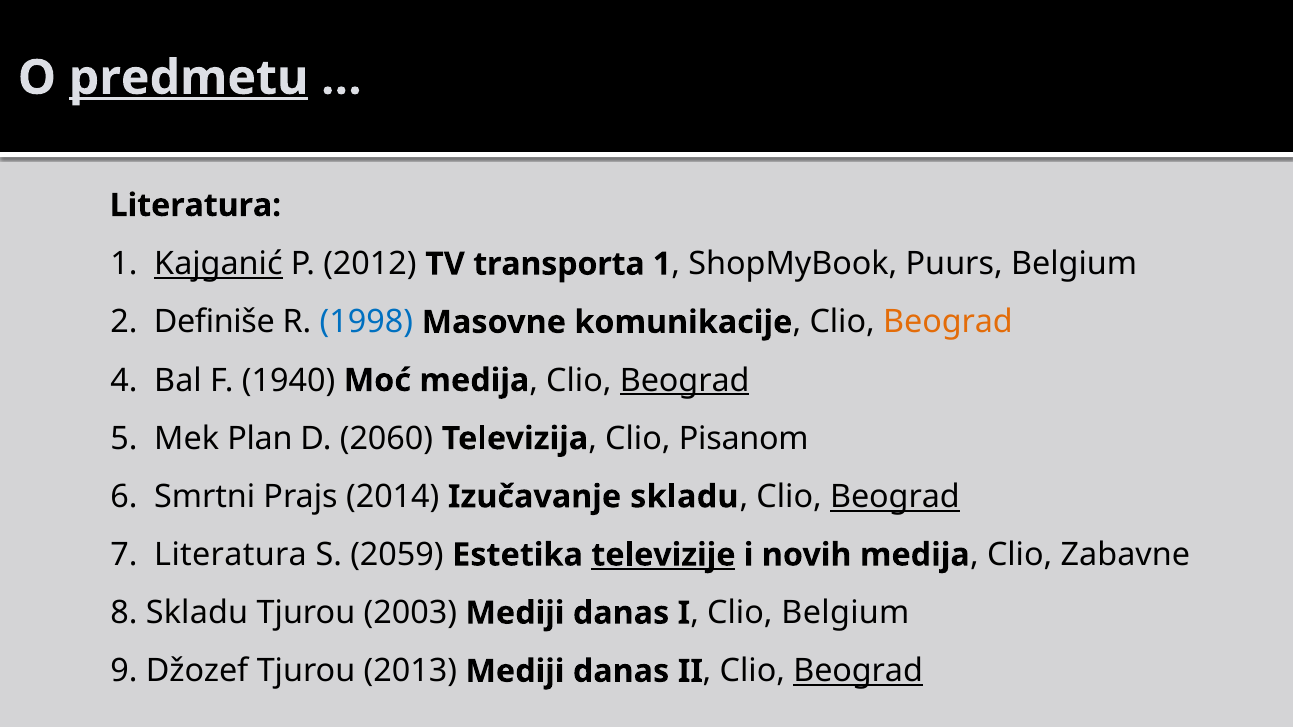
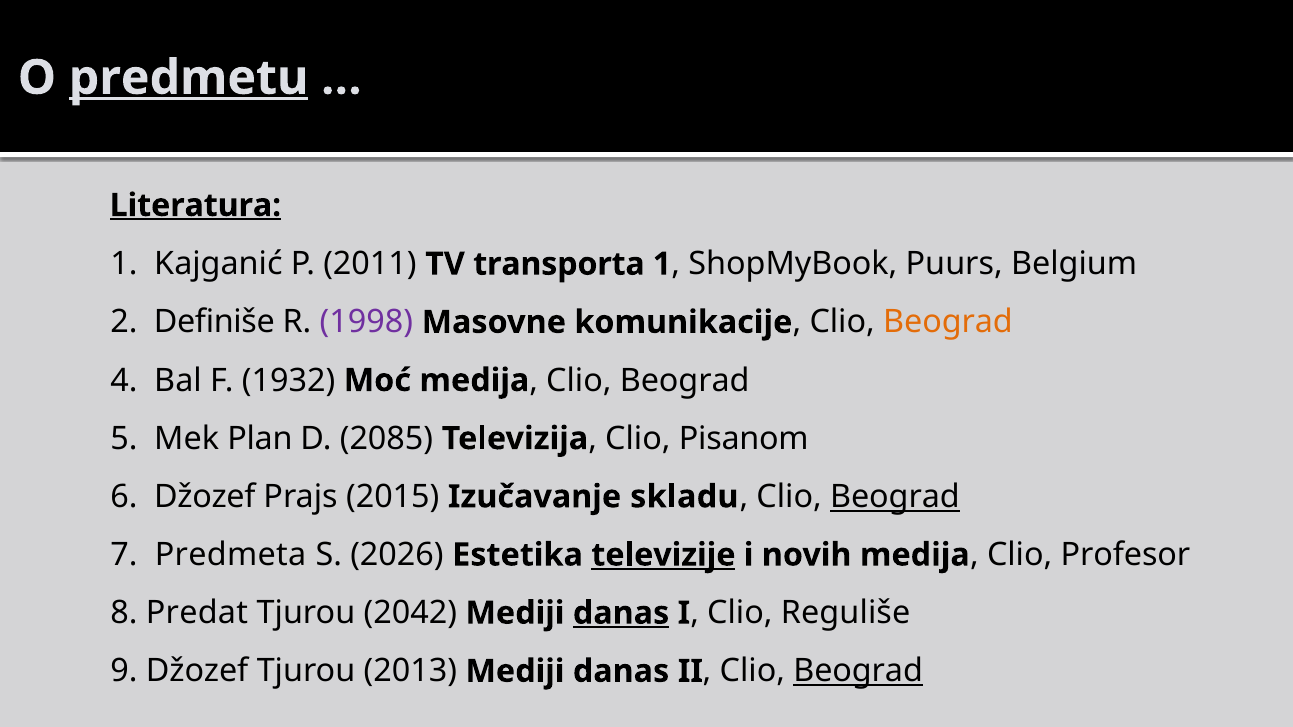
Literatura underline: none -> present (195, 205)
Kajganić underline: present -> none (218, 264)
2012: 2012 -> 2011 (370, 264)
1998 colour: blue -> purple (366, 322)
1940: 1940 -> 1932 (289, 381)
Beograd underline: present -> none (685, 381)
2060: 2060 -> 2085 (386, 439)
6 Smrtni: Smrtni -> Džozef (205, 497)
2014: 2014 -> 2015 (393, 497)
7 Literatura: Literatura -> Predmeta (231, 555)
2059: 2059 -> 2026 (397, 555)
Zabavne: Zabavne -> Profesor (1125, 555)
8 Skladu: Skladu -> Predat (197, 613)
2003: 2003 -> 2042 (410, 613)
danas underline: none -> present (621, 613)
Clio Belgium: Belgium -> Reguliše (846, 613)
